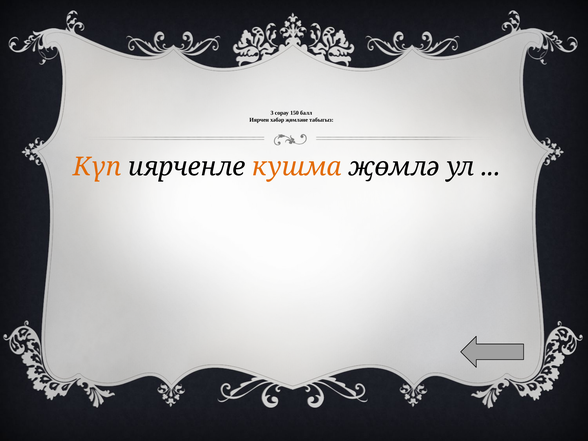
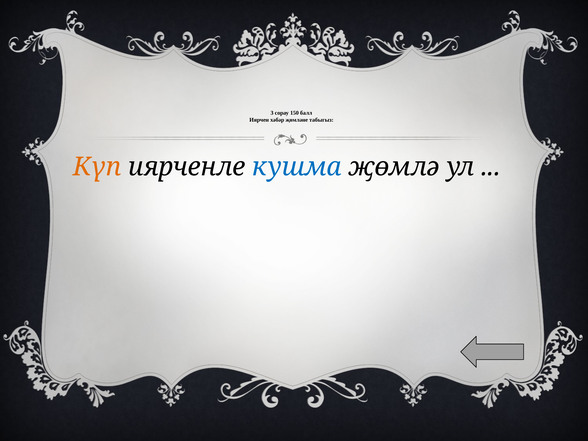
кушма colour: orange -> blue (297, 167)
